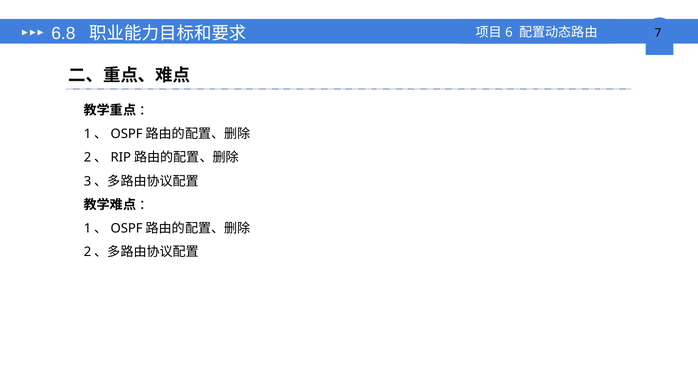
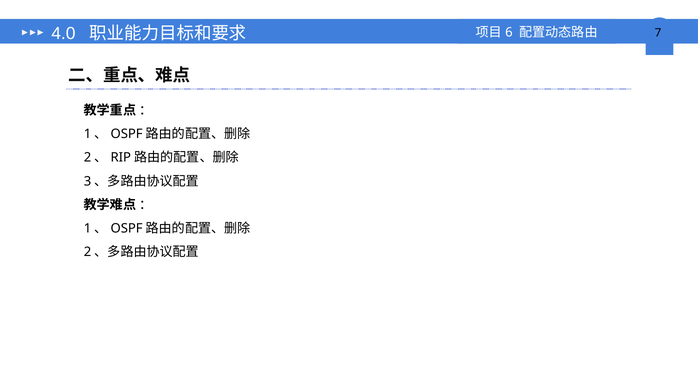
6.8: 6.8 -> 4.0 (63, 33)
